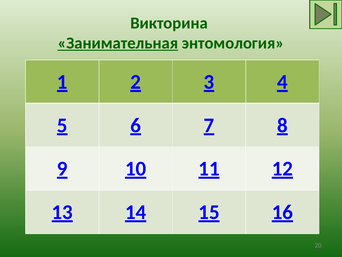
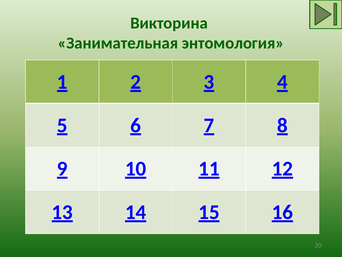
Занимательная underline: present -> none (118, 43)
